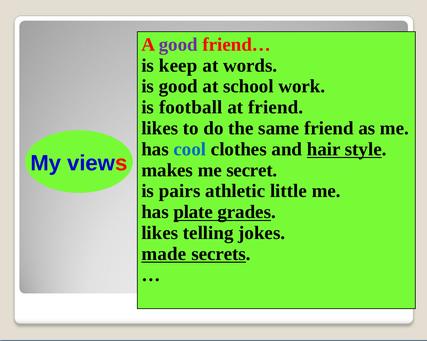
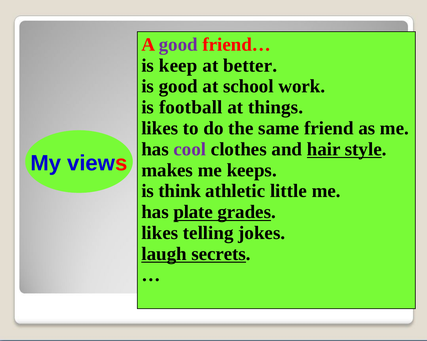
words: words -> better (250, 66)
at friend: friend -> things (276, 107)
cool colour: blue -> purple (190, 149)
secret: secret -> keeps (252, 170)
pairs: pairs -> think (180, 191)
made: made -> laugh (164, 254)
